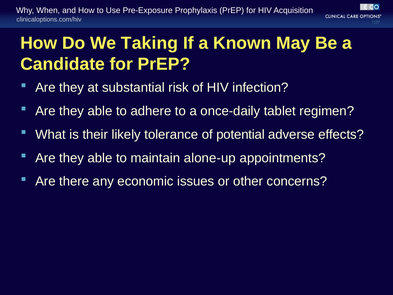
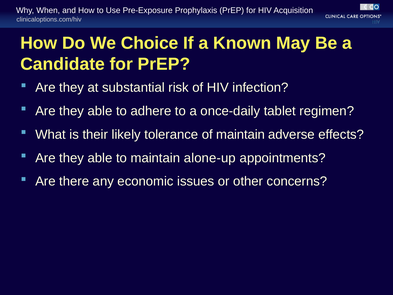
Taking: Taking -> Choice (150, 43)
of potential: potential -> maintain (241, 134)
